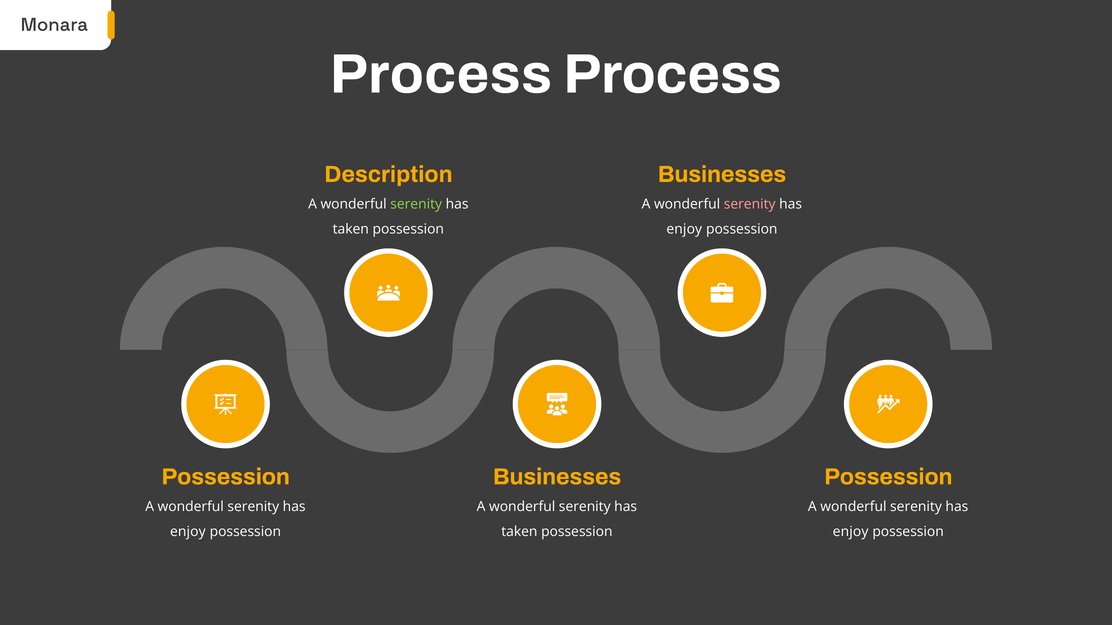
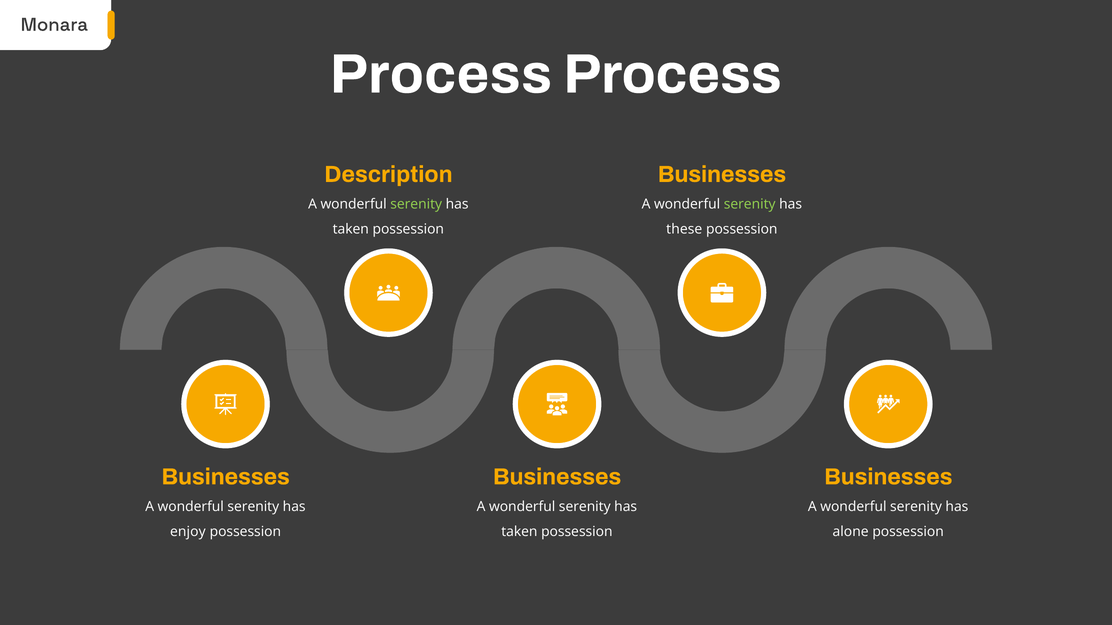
serenity colour: pink -> light green (750, 204)
enjoy: enjoy -> these (684, 229)
Possession: Possession -> Businesses (226, 477)
Possession: Possession -> Businesses (888, 477)
enjoy: enjoy -> alone (851, 532)
